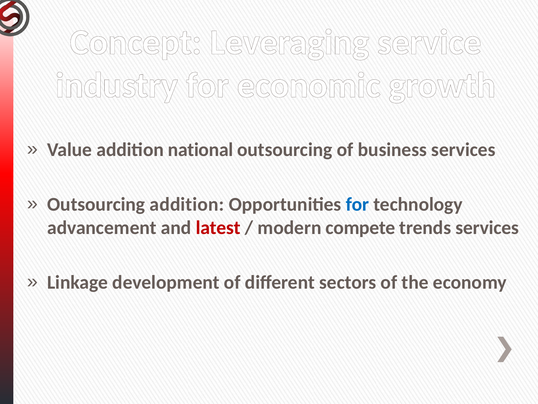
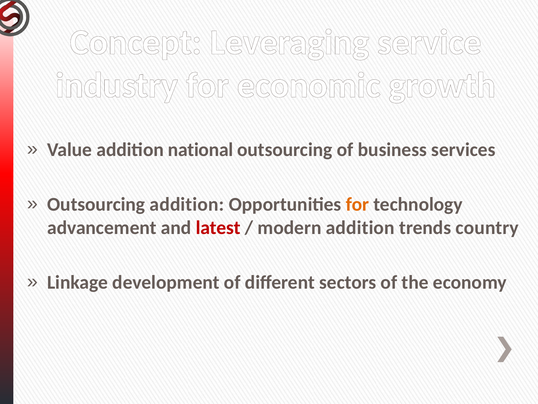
for colour: blue -> orange (357, 204)
modern compete: compete -> addition (360, 228)
trends services: services -> country (487, 228)
